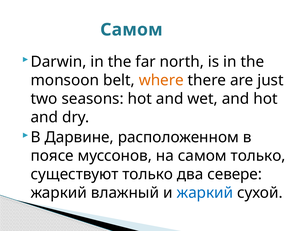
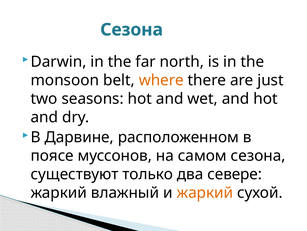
Самом: Самом -> Сезона (132, 30)
самом только: только -> сезона (258, 155)
жаркий colour: blue -> orange (205, 192)
